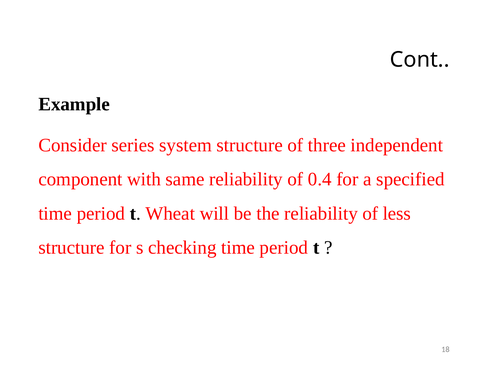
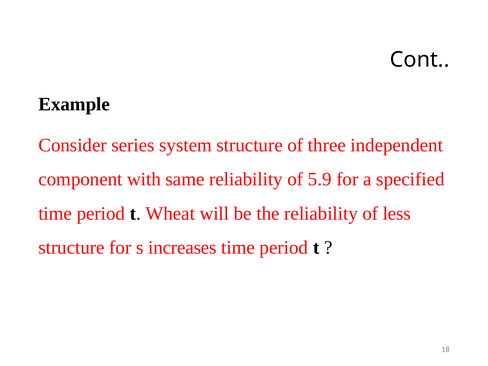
0.4: 0.4 -> 5.9 (320, 179)
checking: checking -> increases (182, 247)
